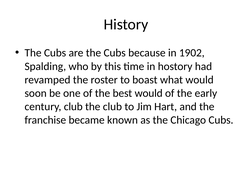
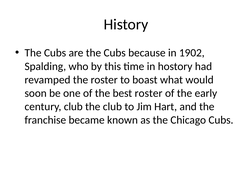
best would: would -> roster (149, 93)
